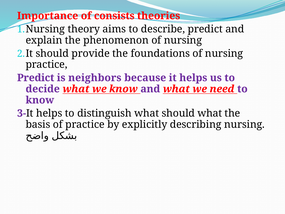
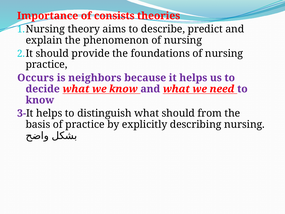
Predict: Predict -> Occurs (36, 78)
should what: what -> from (210, 113)
